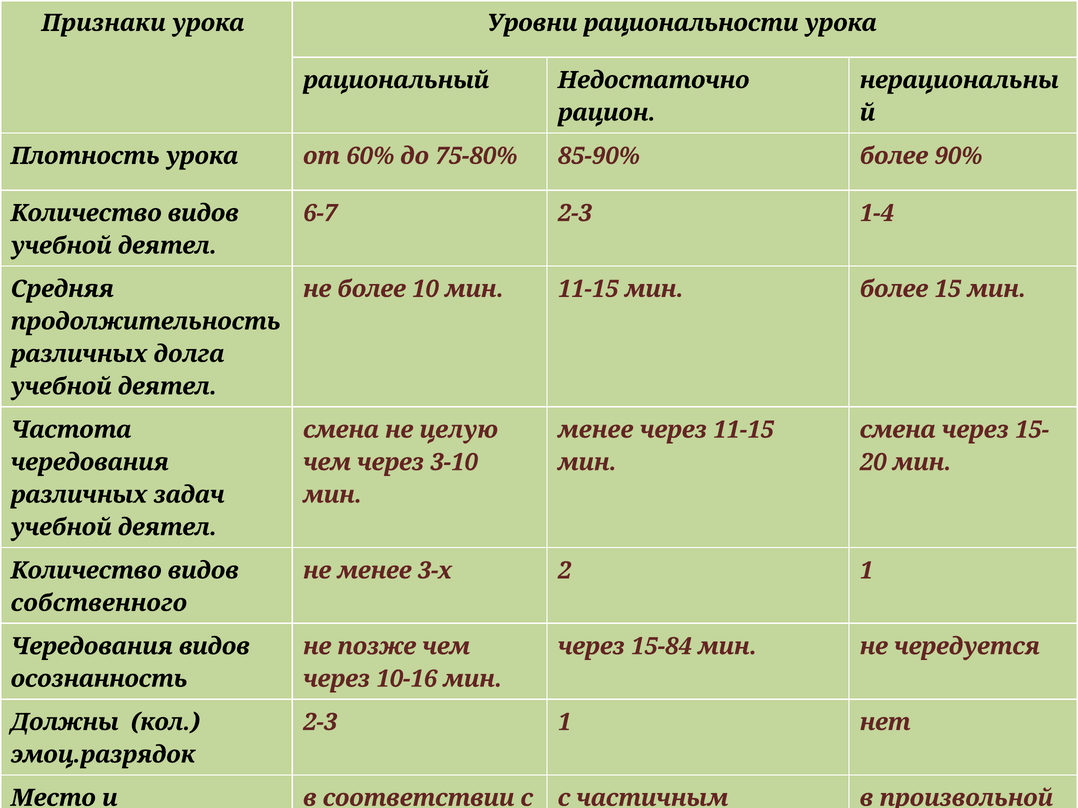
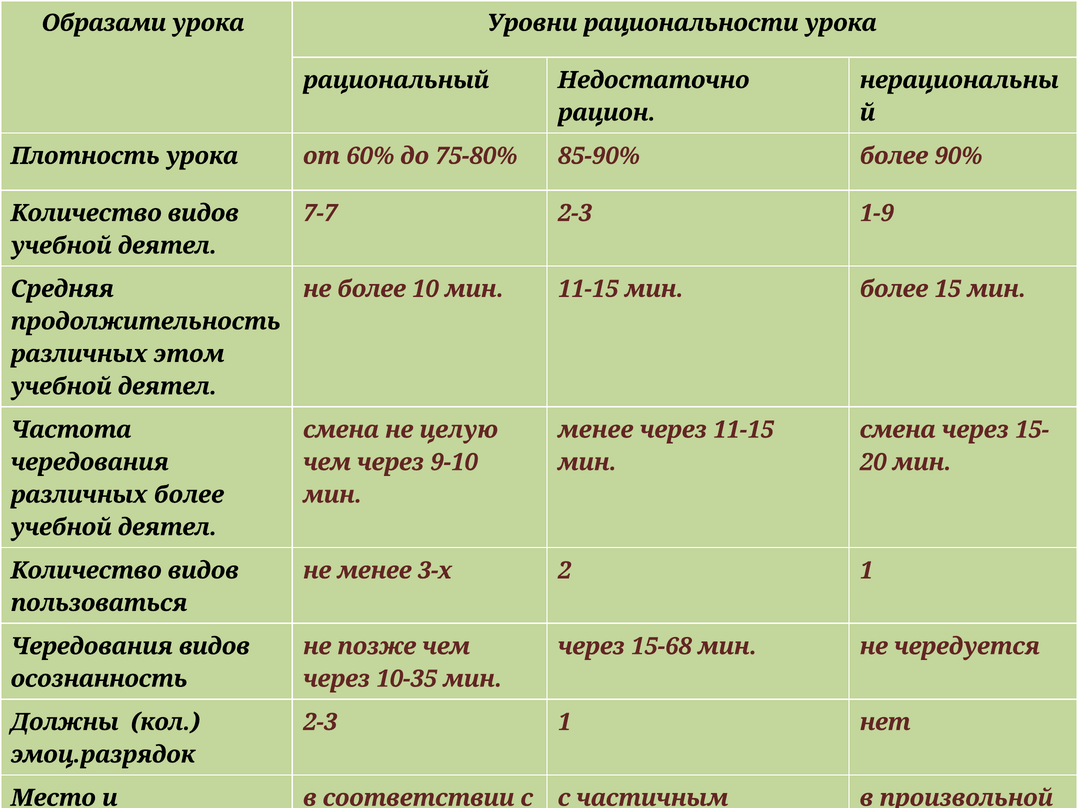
Признаки: Признаки -> Образами (104, 23)
6-7: 6-7 -> 7-7 (320, 213)
1-4: 1-4 -> 1-9 (877, 213)
долга: долга -> этом (189, 354)
3-10: 3-10 -> 9-10 (454, 463)
различных задач: задач -> более (189, 495)
собственного: собственного -> пользоваться (99, 603)
15-84: 15-84 -> 15-68 (661, 647)
10-16: 10-16 -> 10-35 (407, 679)
